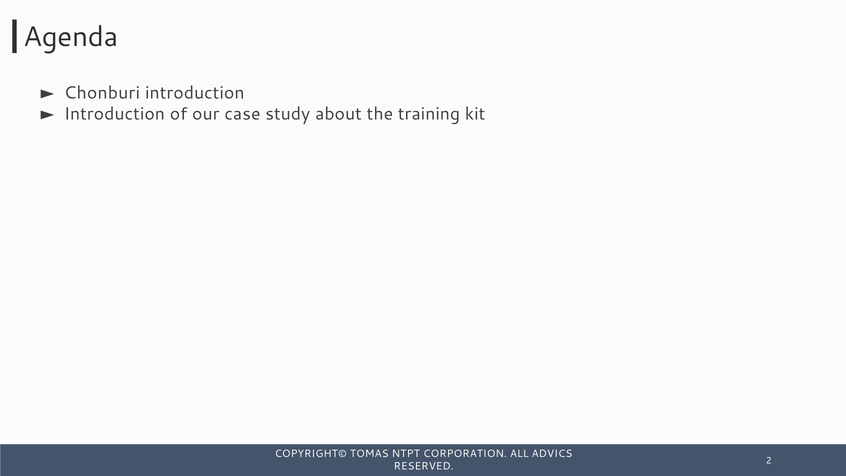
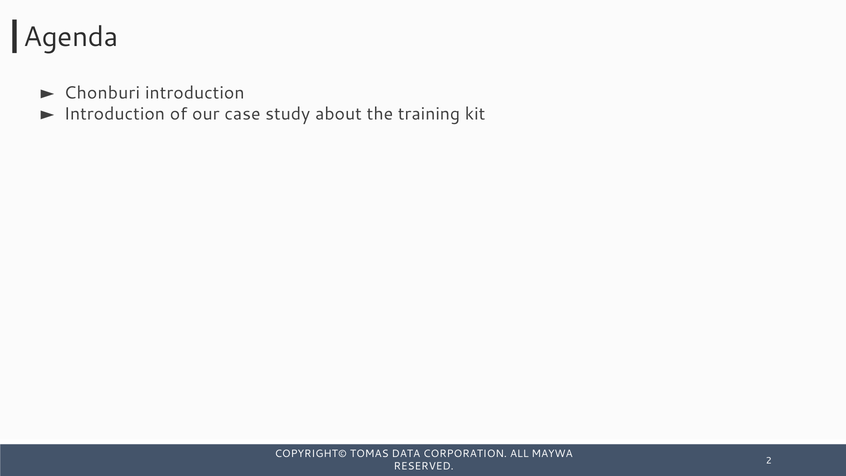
NTPT: NTPT -> DATA (406, 453)
ADVICS: ADVICS -> MAYWA (552, 453)
